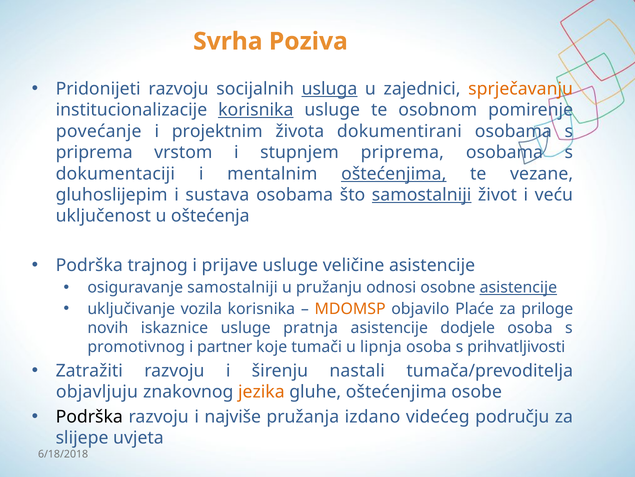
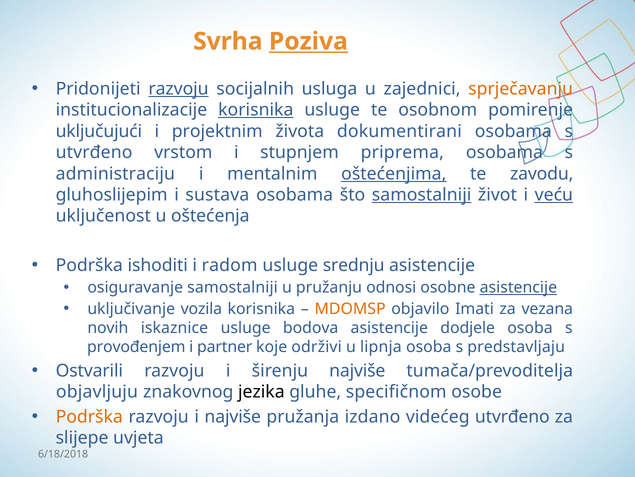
Poziva underline: none -> present (308, 41)
razvoju underline: none -> present (179, 89)
usluga underline: present -> none (329, 89)
povećanje: povećanje -> uključujući (99, 131)
priprema: priprema -> utvrđeno (94, 152)
dokumentaciji: dokumentaciji -> administraciju (115, 173)
vezane: vezane -> zavodu (542, 173)
veću underline: none -> present (554, 195)
trajnog: trajnog -> ishoditi (158, 265)
prijave: prijave -> radom (230, 265)
veličine: veličine -> srednju (354, 265)
Plaće: Plaće -> Imati (475, 308)
priloge: priloge -> vezana (547, 308)
pratnja: pratnja -> bodova (311, 328)
promotivnog: promotivnog -> provođenjem (136, 347)
tumači: tumači -> održivi (317, 347)
prihvatljivosti: prihvatljivosti -> predstavljaju (516, 347)
Zatražiti: Zatražiti -> Ostvarili (89, 370)
širenju nastali: nastali -> najviše (357, 370)
jezika colour: orange -> black (261, 392)
gluhe oštećenjima: oštećenjima -> specifičnom (396, 392)
Podrška colour: black -> orange (89, 416)
videćeg području: području -> utvrđeno (512, 416)
